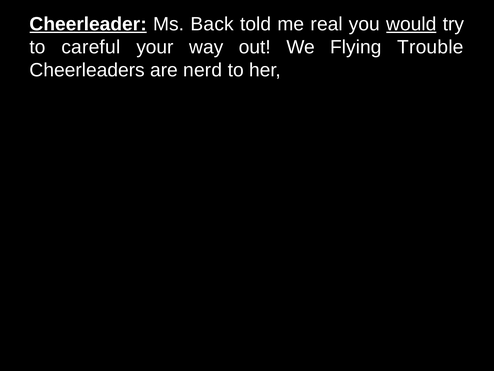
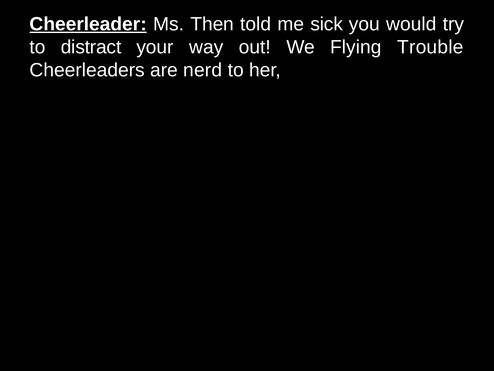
Back: Back -> Then (212, 24)
real: real -> sick (327, 24)
would underline: present -> none (411, 24)
careful: careful -> distract (91, 47)
